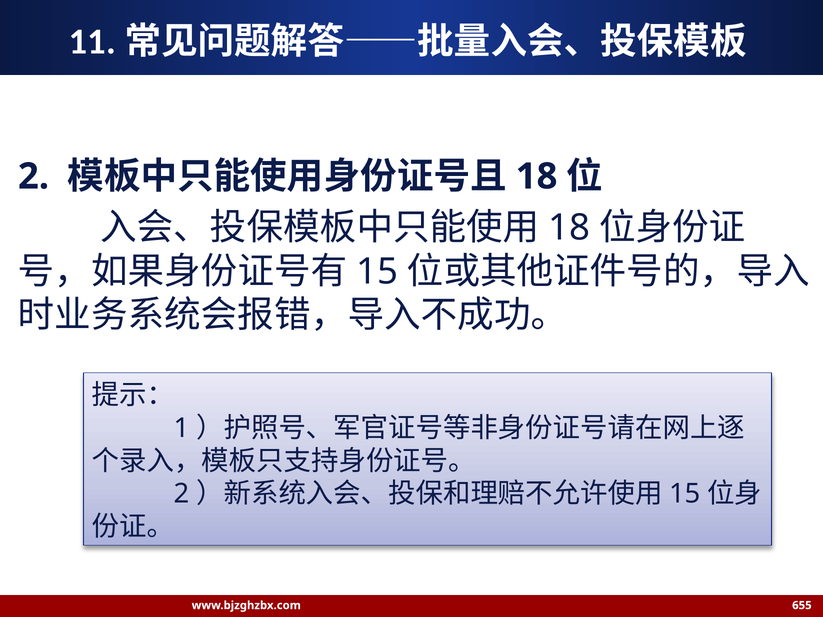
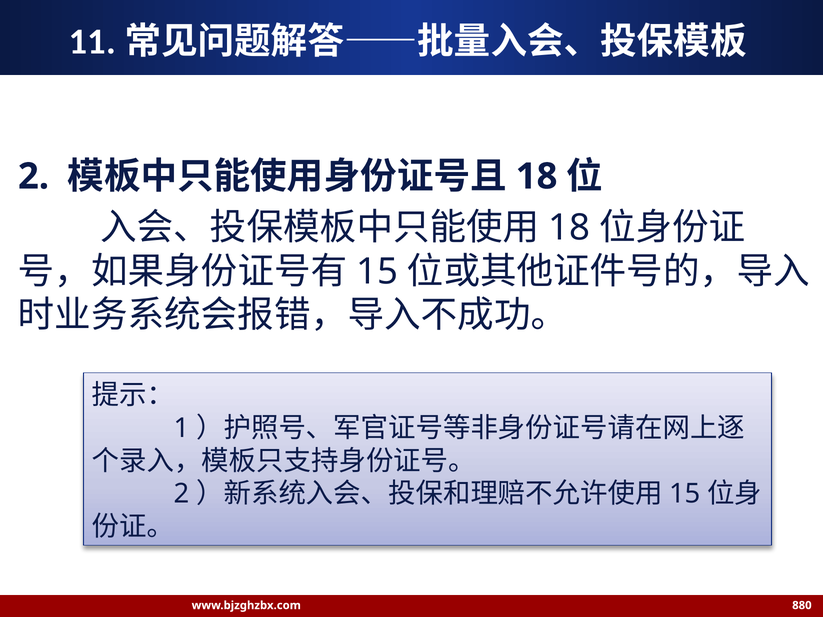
655: 655 -> 880 (802, 606)
